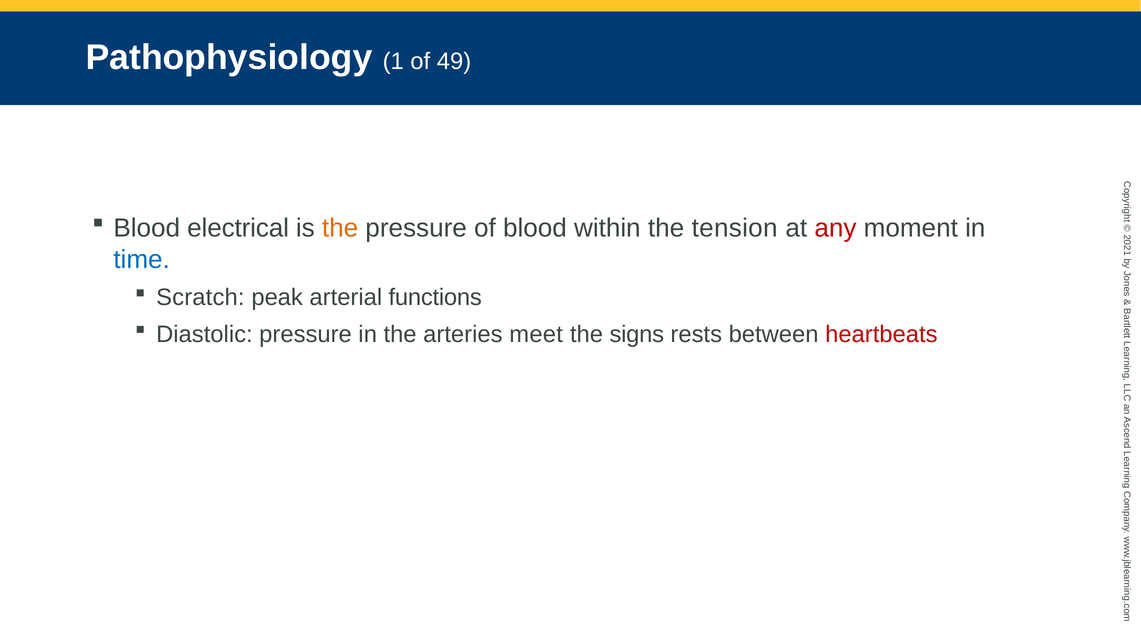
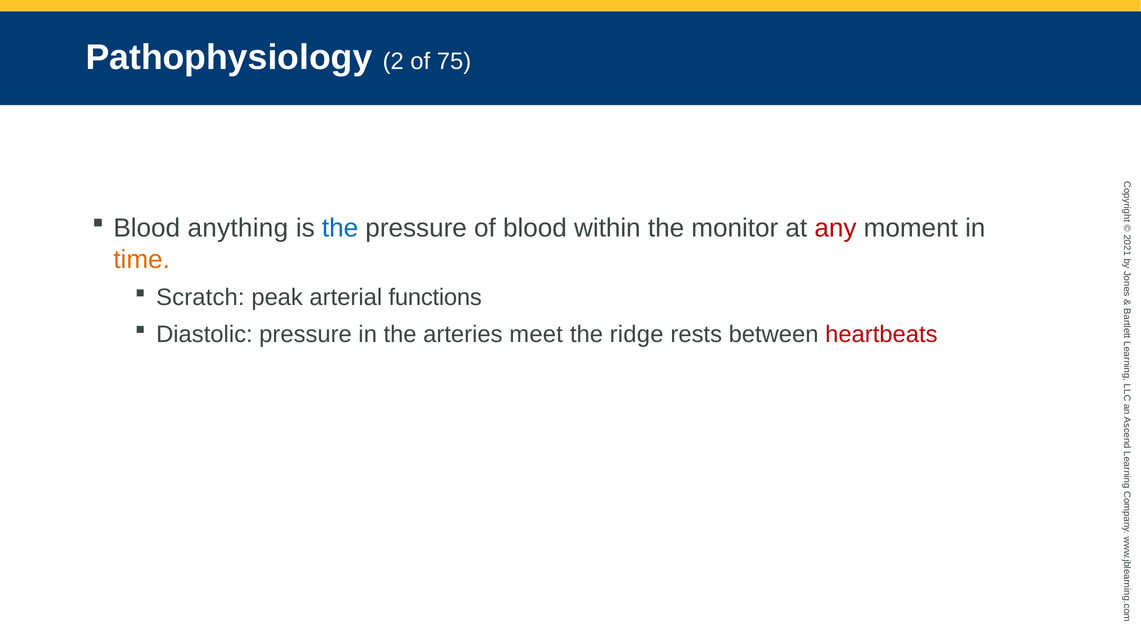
Pathophysiology 1: 1 -> 2 (393, 61)
49: 49 -> 75 (454, 61)
electrical: electrical -> anything (238, 228)
the colour: orange -> blue (340, 228)
tension: tension -> monitor (735, 228)
time colour: blue -> orange (142, 259)
signs: signs -> ridge (637, 334)
